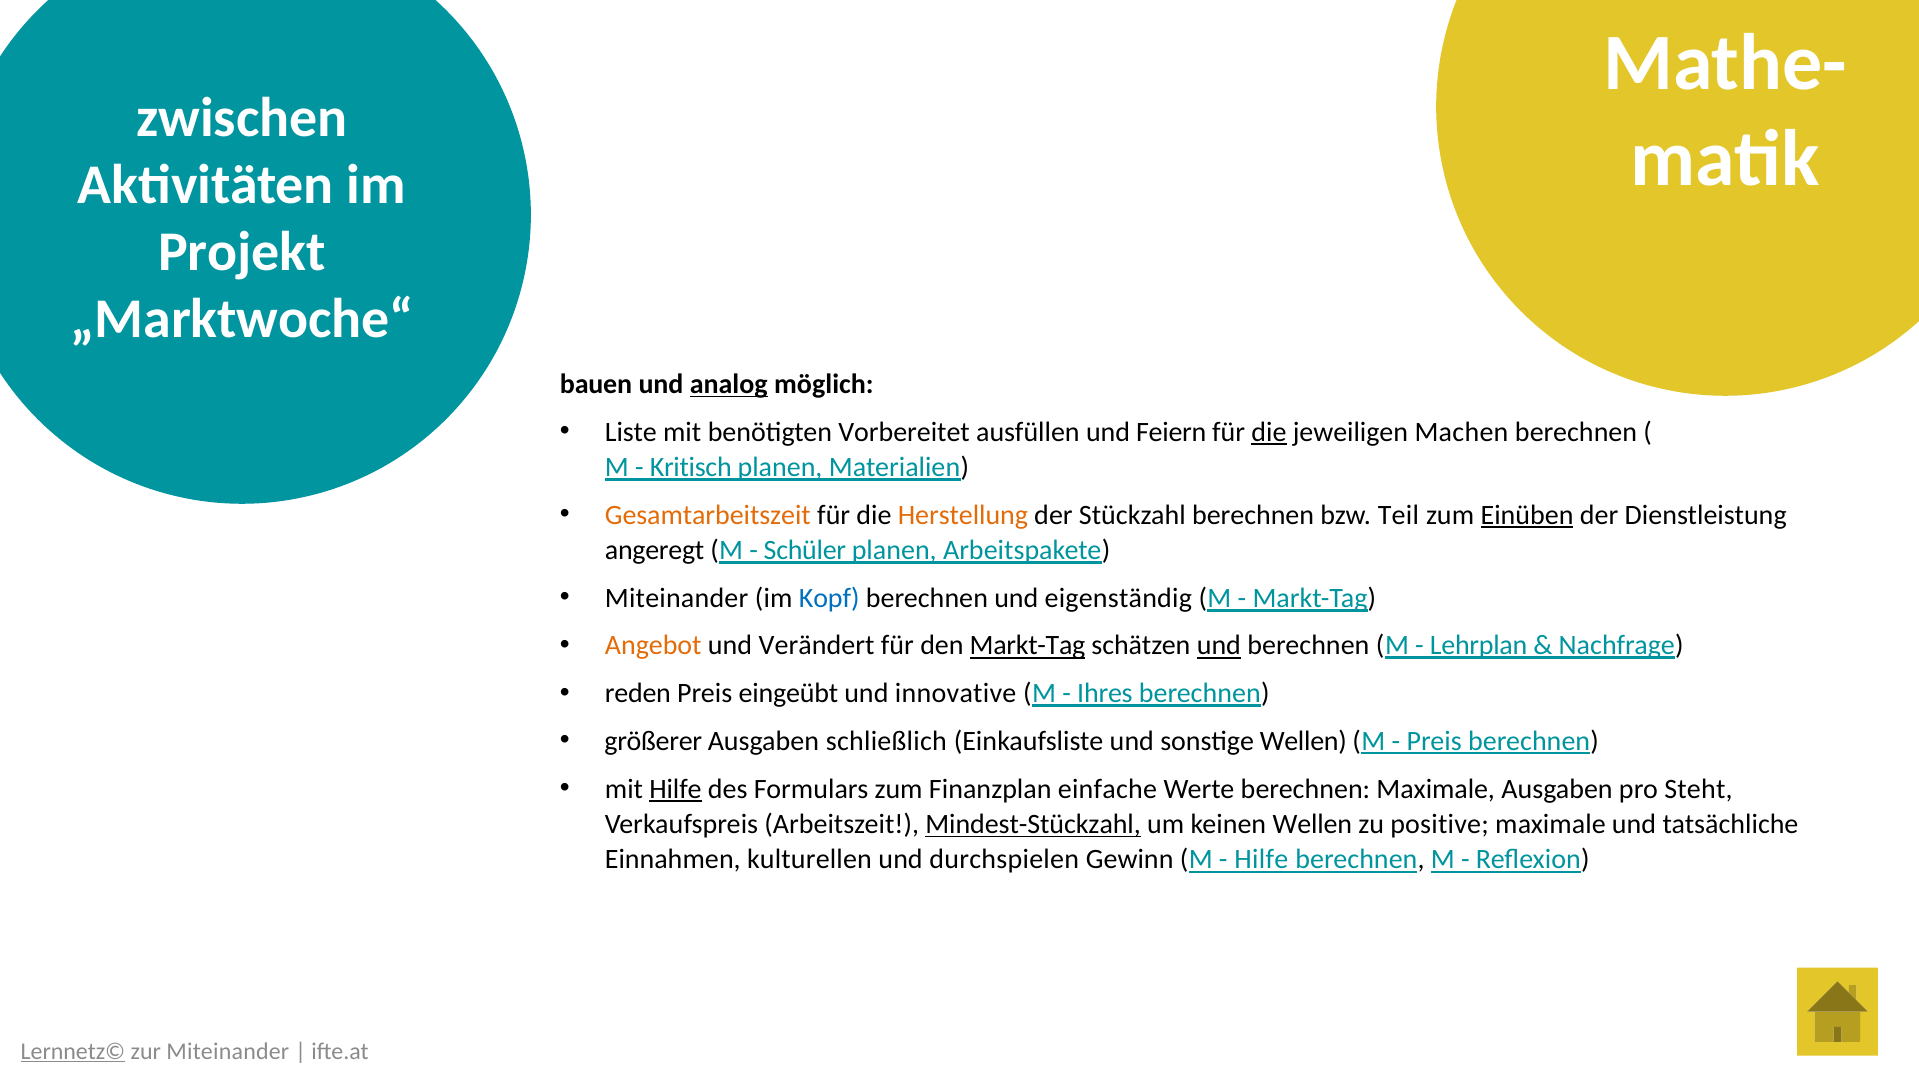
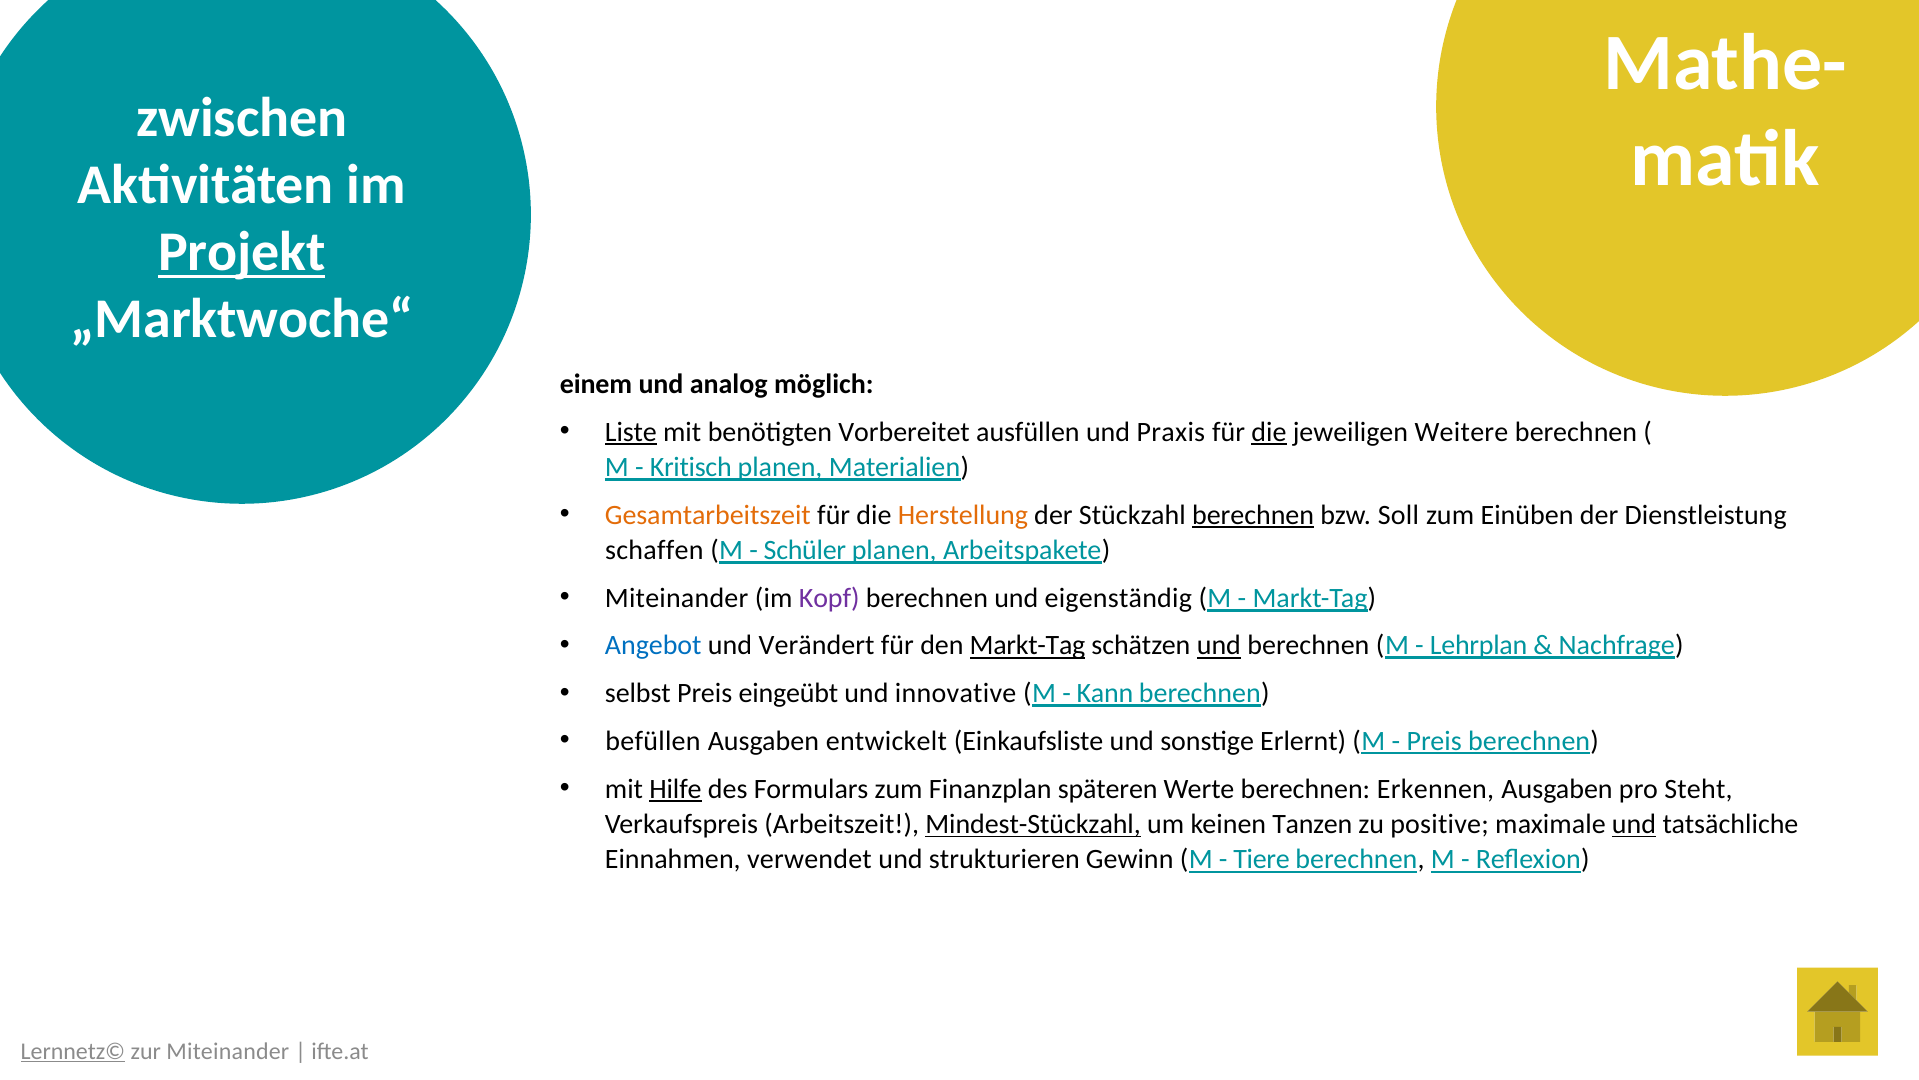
Projekt underline: none -> present (242, 252)
bauen: bauen -> einem (596, 384)
analog underline: present -> none (729, 384)
Liste underline: none -> present (631, 432)
Feiern: Feiern -> Praxis (1171, 432)
Machen: Machen -> Weitere (1461, 432)
berechnen underline: none -> present (1253, 515)
Teil: Teil -> Soll (1398, 515)
Einüben underline: present -> none (1527, 515)
angeregt: angeregt -> schaffen (654, 550)
Kopf colour: blue -> purple (829, 598)
Angebot colour: orange -> blue (653, 645)
reden: reden -> selbst (638, 693)
Ihres: Ihres -> Kann (1105, 693)
größerer: größerer -> befüllen (653, 740)
schließlich: schließlich -> entwickelt (886, 740)
sonstige Wellen: Wellen -> Erlernt (1303, 740)
einfache: einfache -> späteren (1108, 789)
berechnen Maximale: Maximale -> Erkennen (1436, 789)
keinen Wellen: Wellen -> Tanzen (1312, 824)
und underline: none -> present (1634, 824)
kulturellen: kulturellen -> verwendet (809, 859)
durchspielen: durchspielen -> strukturieren (1004, 859)
Hilfe: Hilfe -> Tiere (1262, 859)
